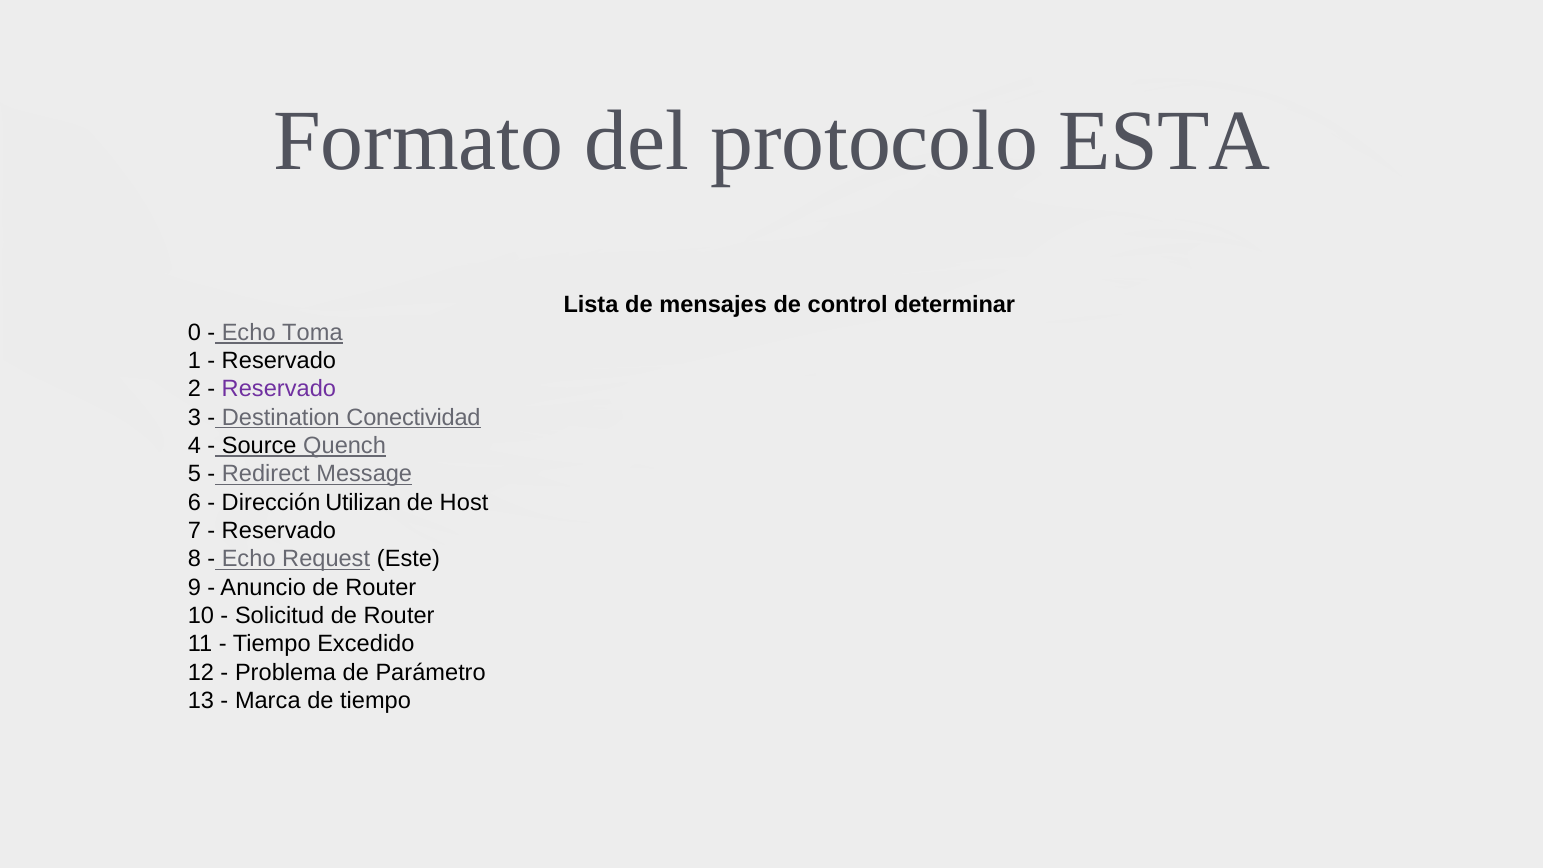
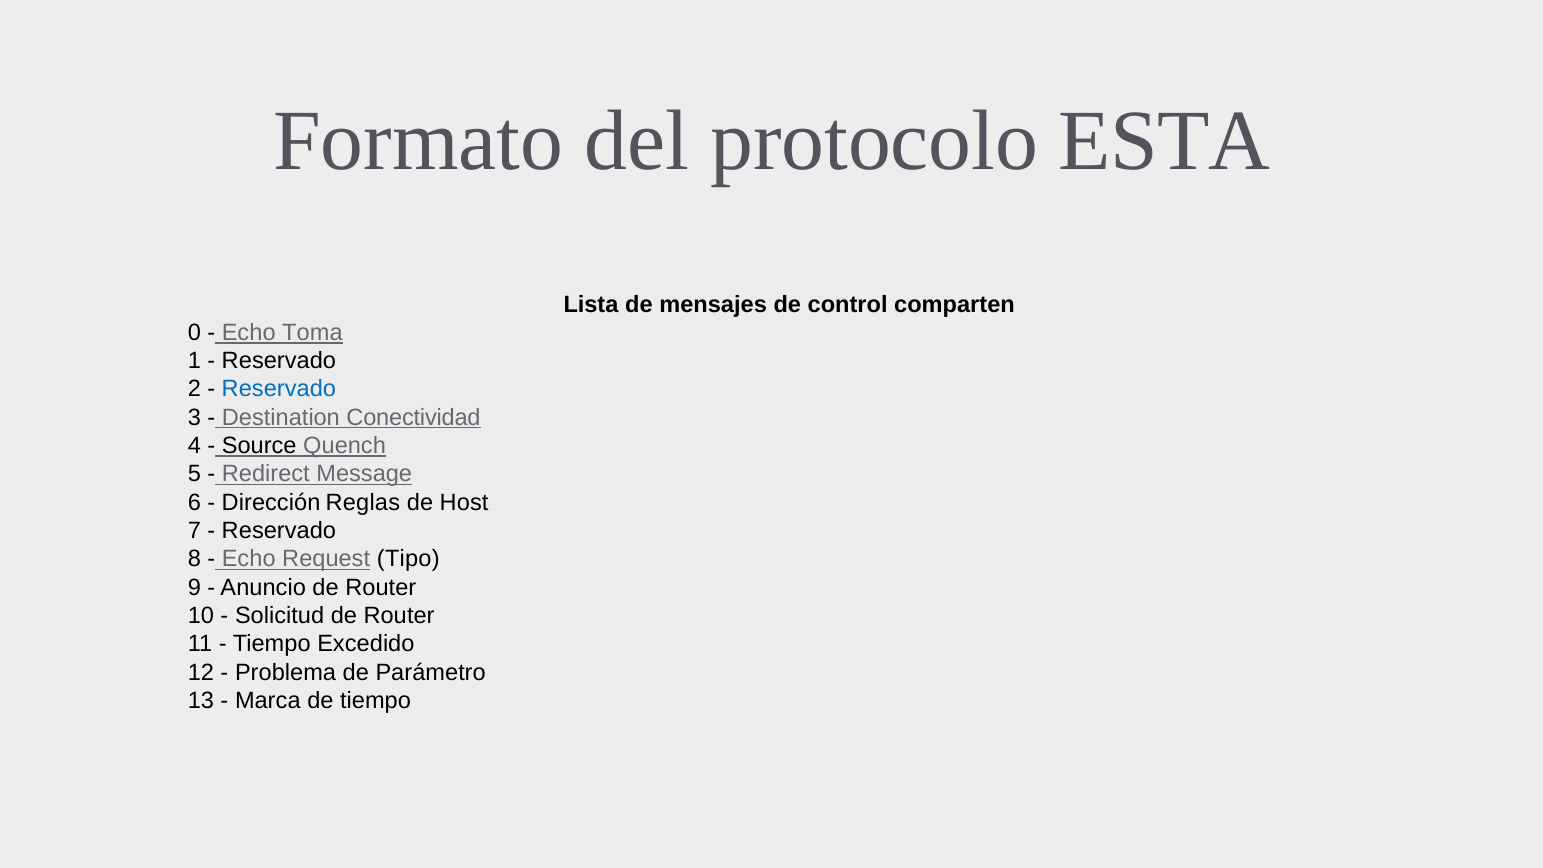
determinar: determinar -> comparten (955, 304)
Reservado colour: purple -> blue (279, 389)
Utilizan: Utilizan -> Reglas (363, 502)
Este: Este -> Tipo (408, 559)
